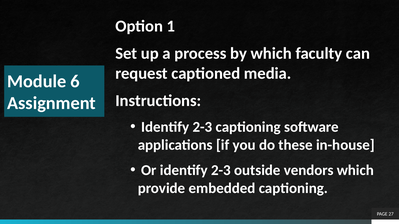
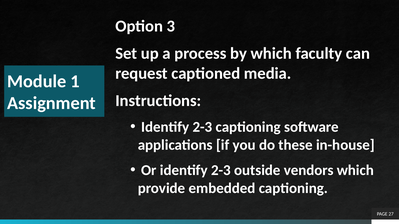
1: 1 -> 3 (171, 26)
6: 6 -> 1 (75, 81)
